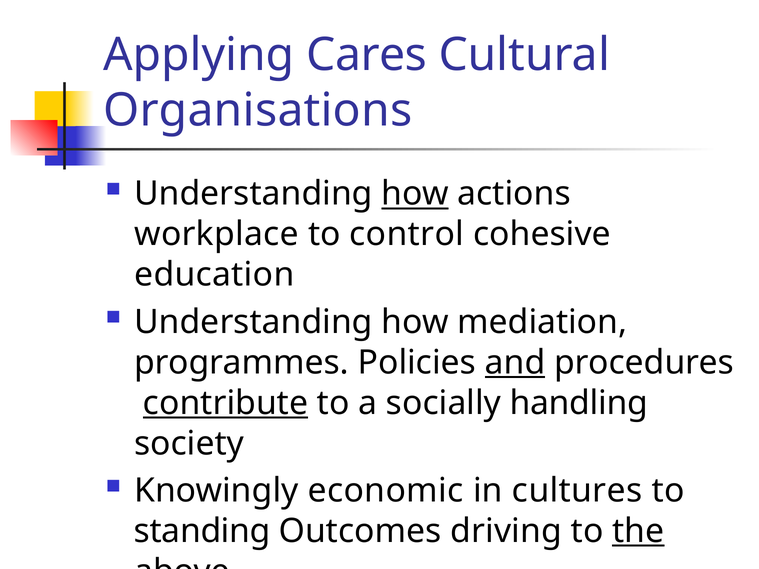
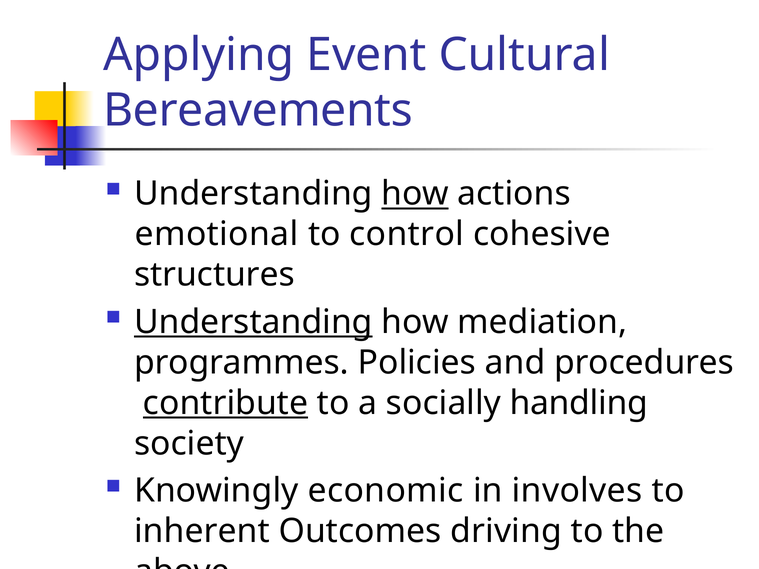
Cares: Cares -> Event (367, 55)
Organisations: Organisations -> Bereavements (258, 111)
workplace: workplace -> emotional (217, 234)
education: education -> structures (215, 275)
Understanding underline: none -> present (253, 322)
and underline: present -> none (515, 363)
cultures: cultures -> involves (577, 491)
standing: standing -> inherent (202, 531)
the underline: present -> none (638, 531)
